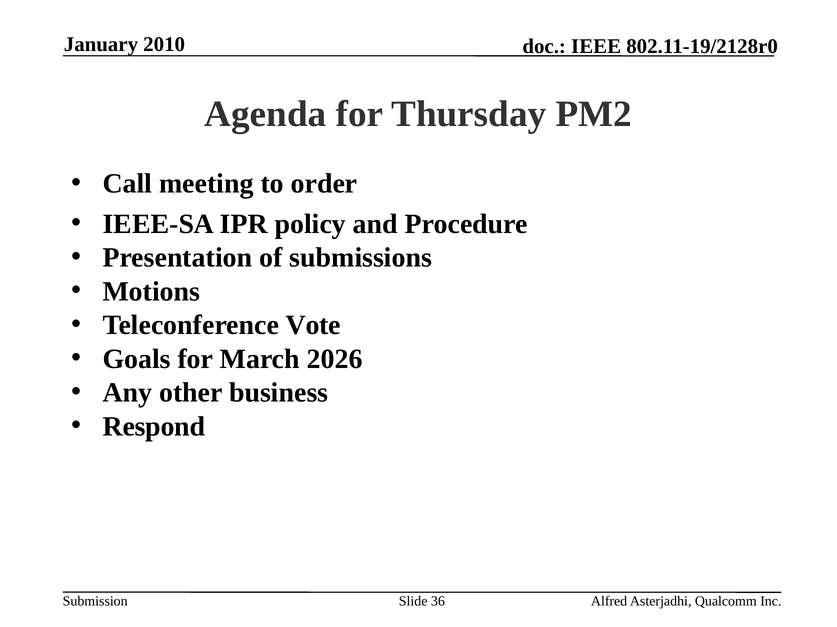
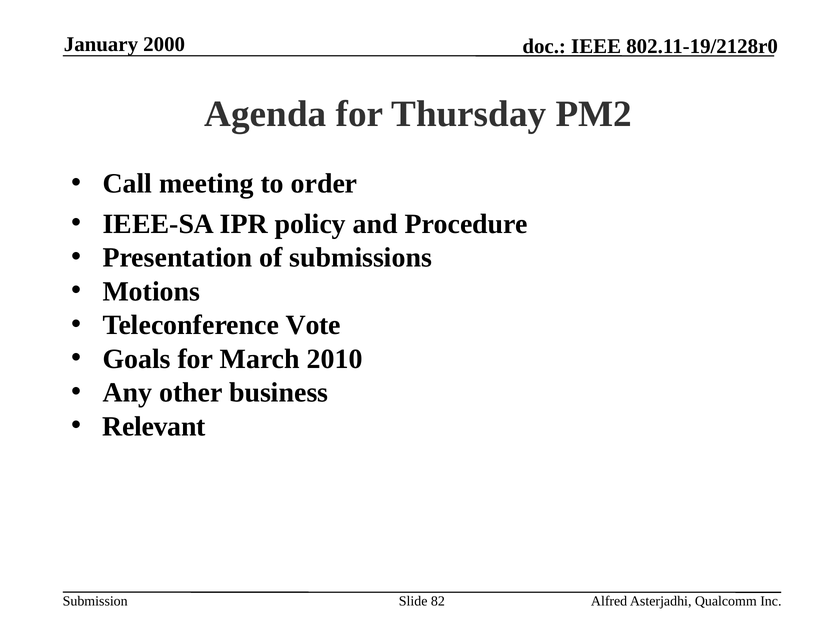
2010: 2010 -> 2000 (164, 44)
2026: 2026 -> 2010 (335, 359)
Respond: Respond -> Relevant (154, 427)
36: 36 -> 82 (438, 602)
